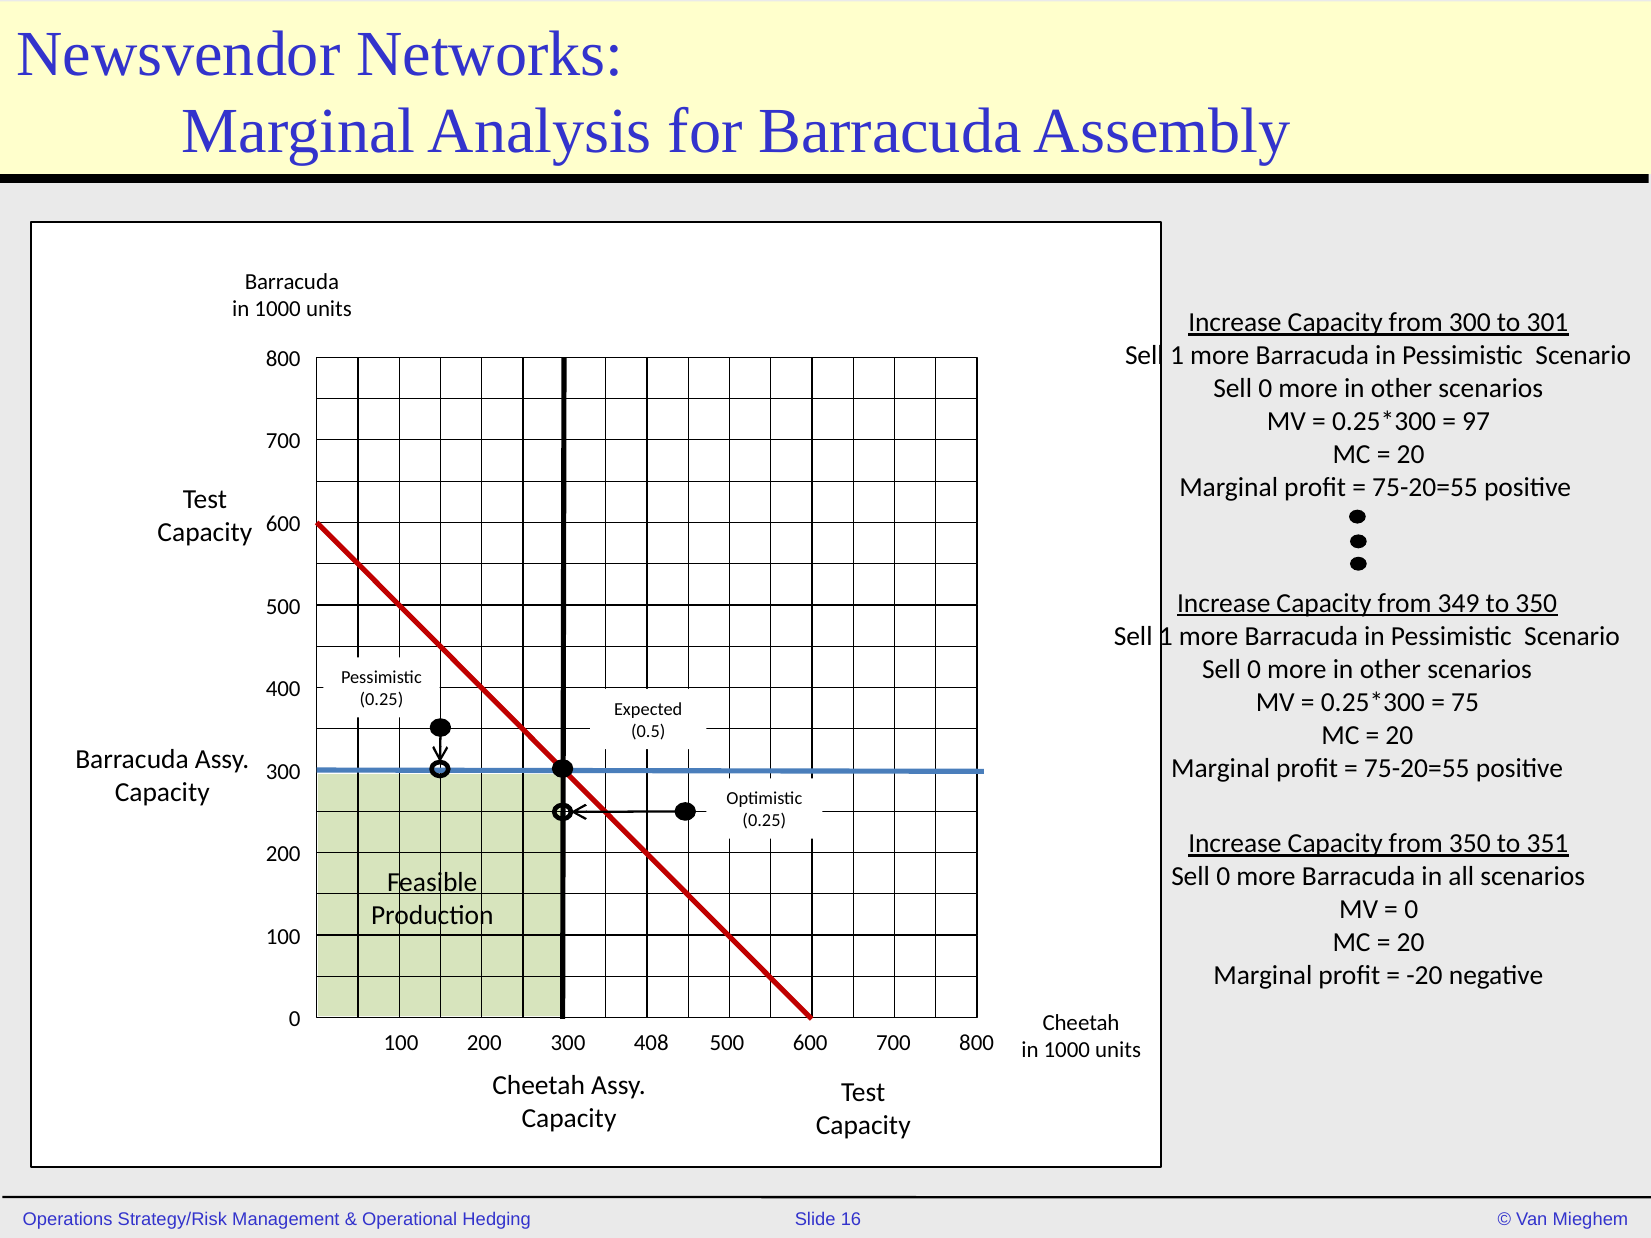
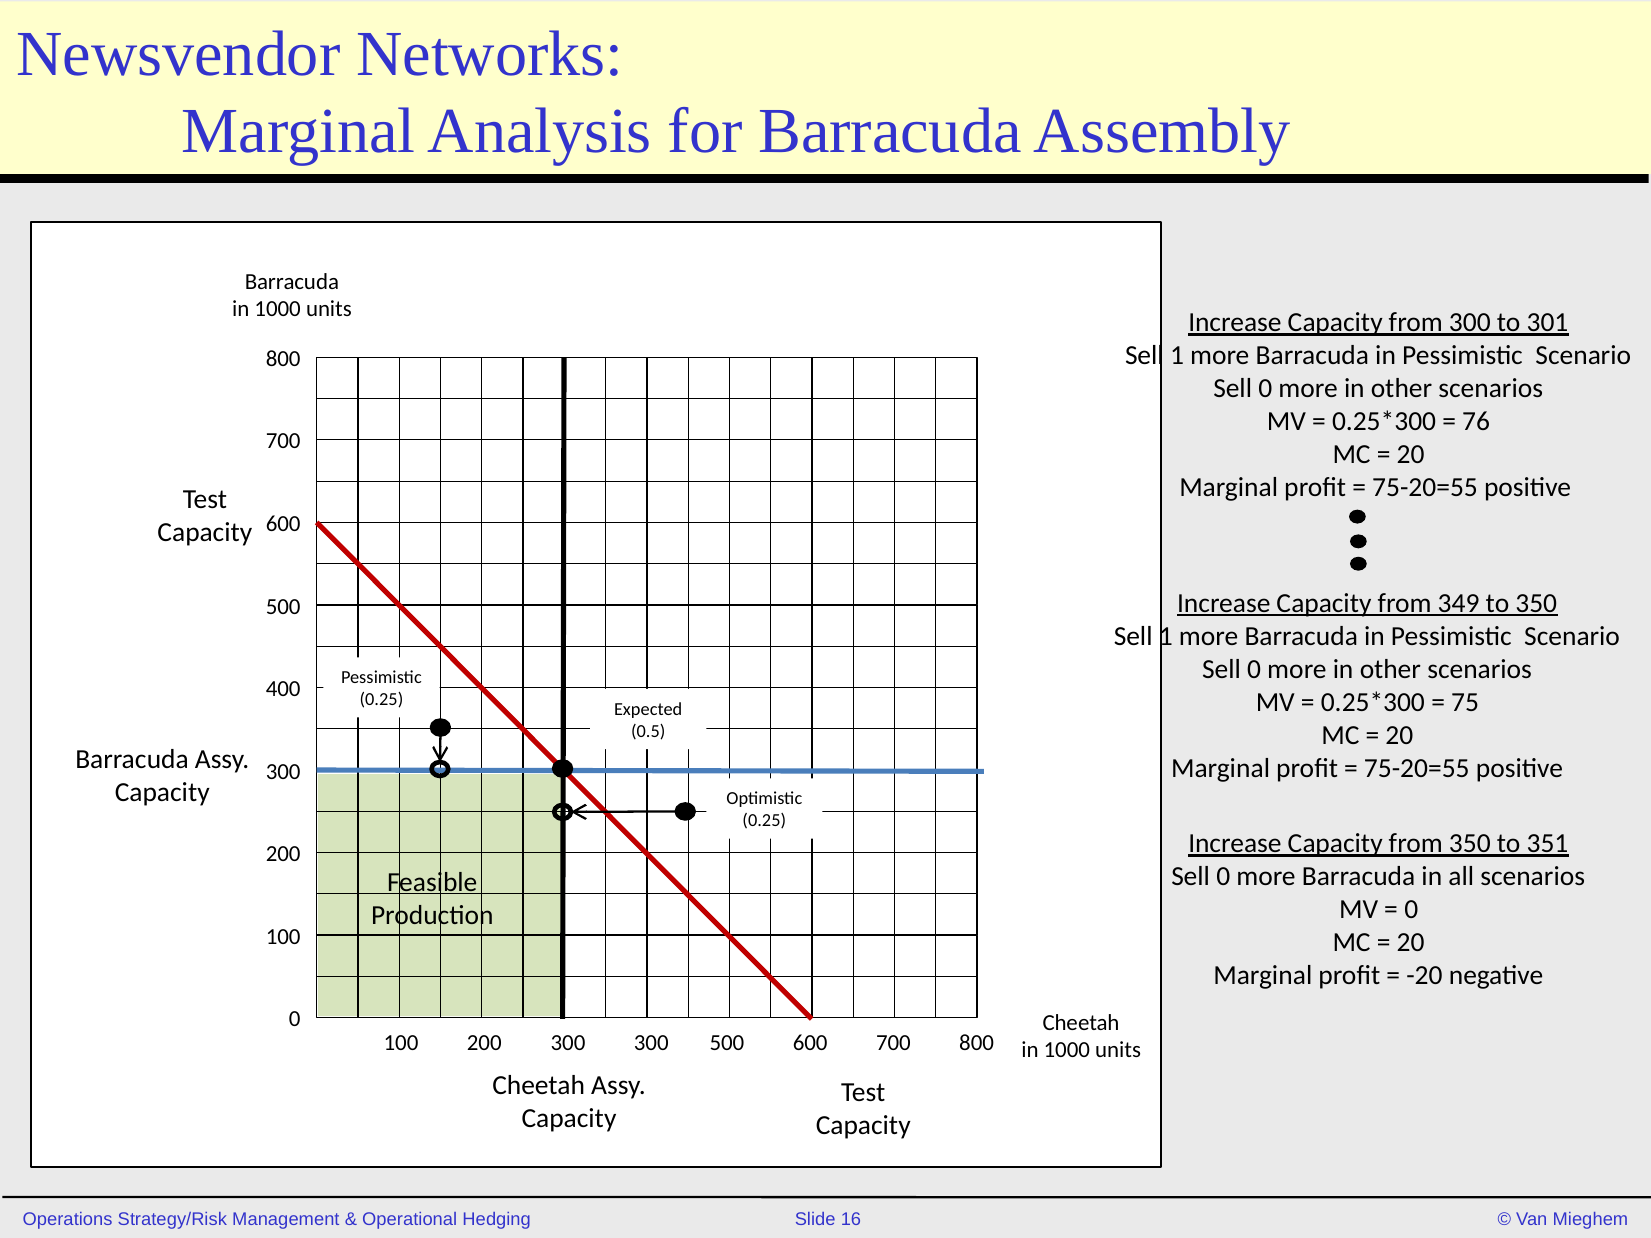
97: 97 -> 76 (1476, 421)
300 408: 408 -> 300 (651, 1043)
